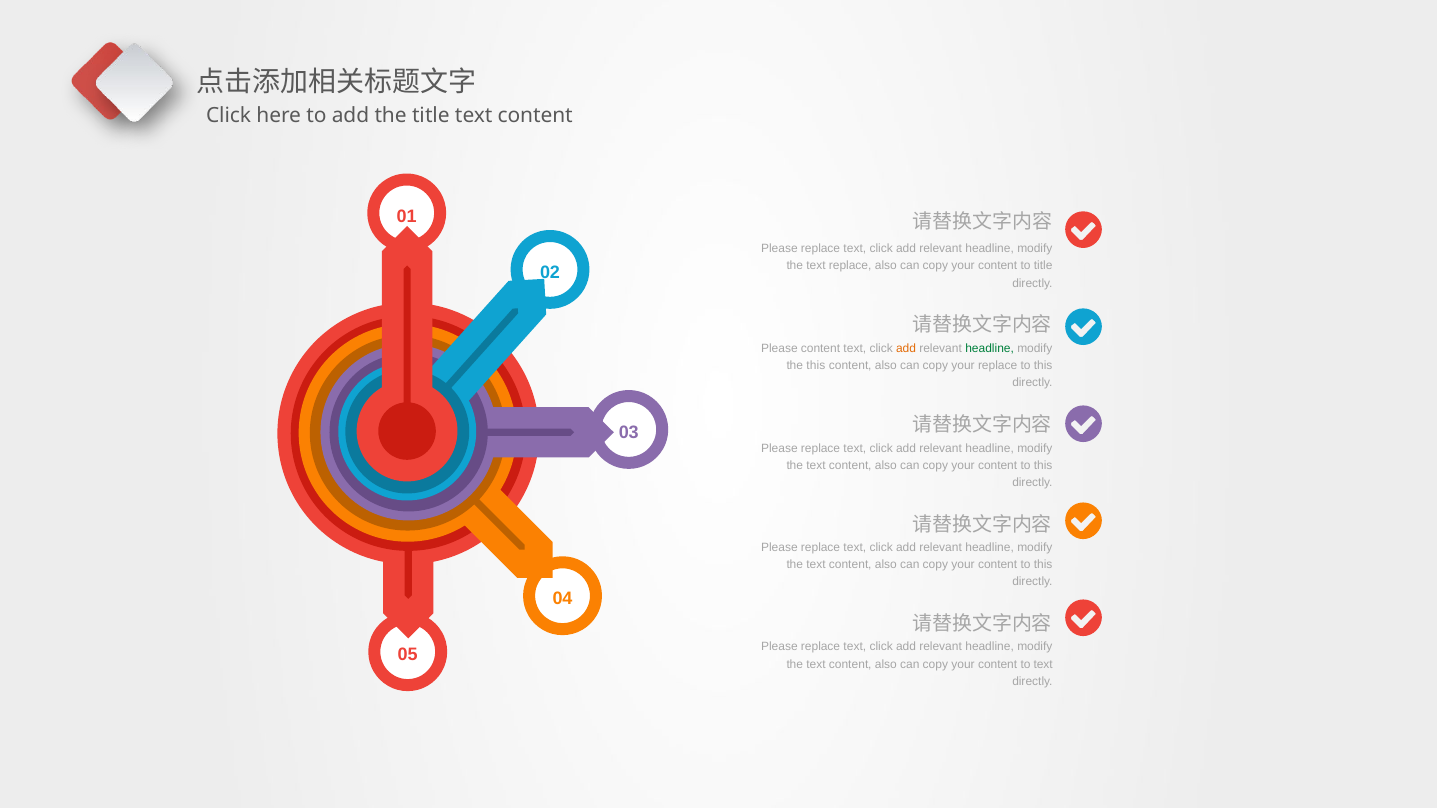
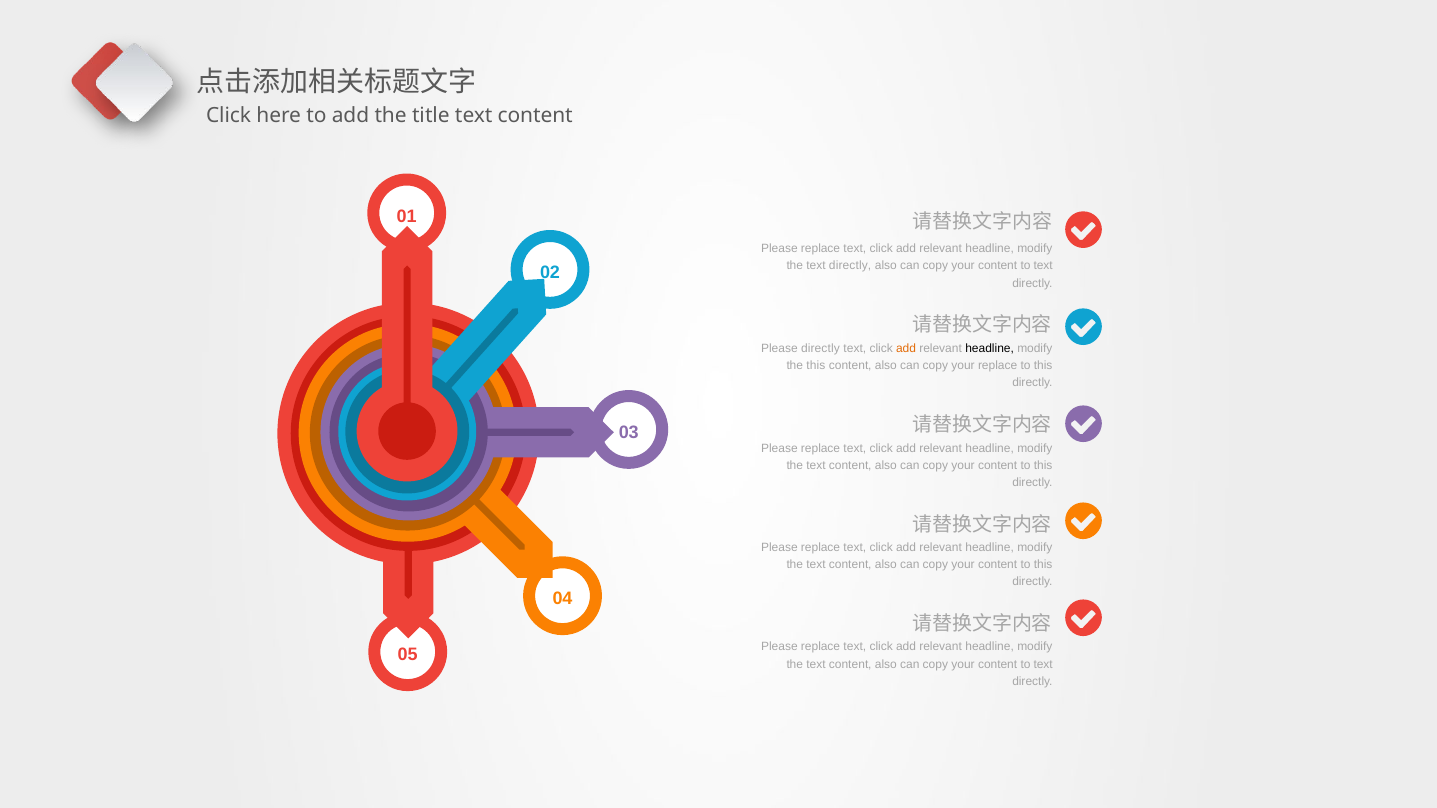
the text replace: replace -> directly (850, 266)
title: title -> text (1043, 266)
Please content: content -> directly (820, 349)
headline colour: green -> black (990, 349)
